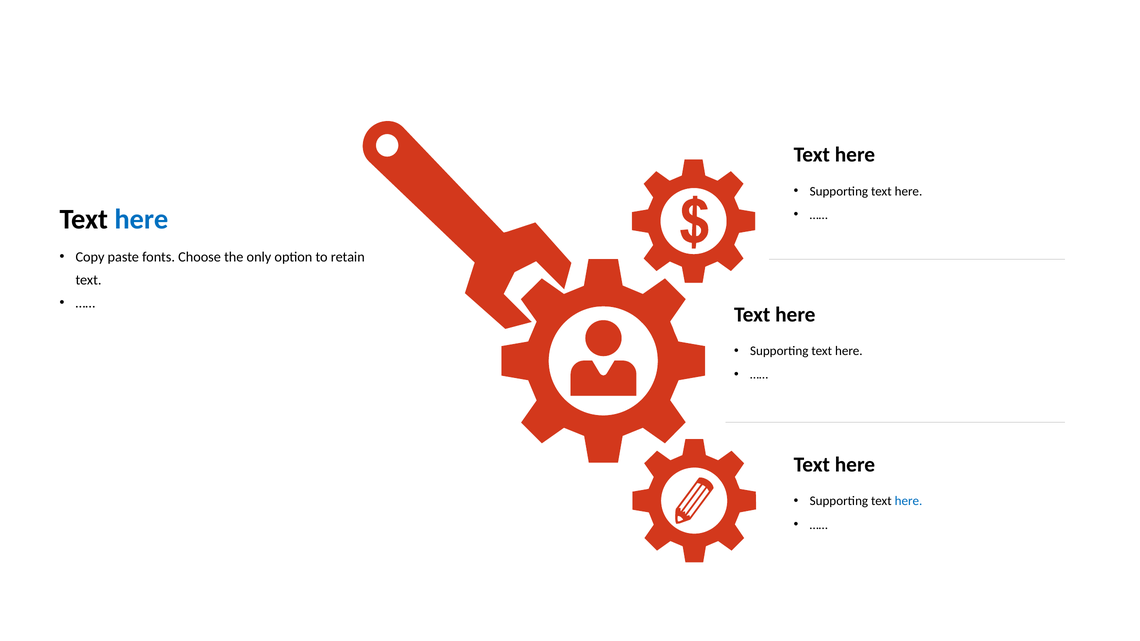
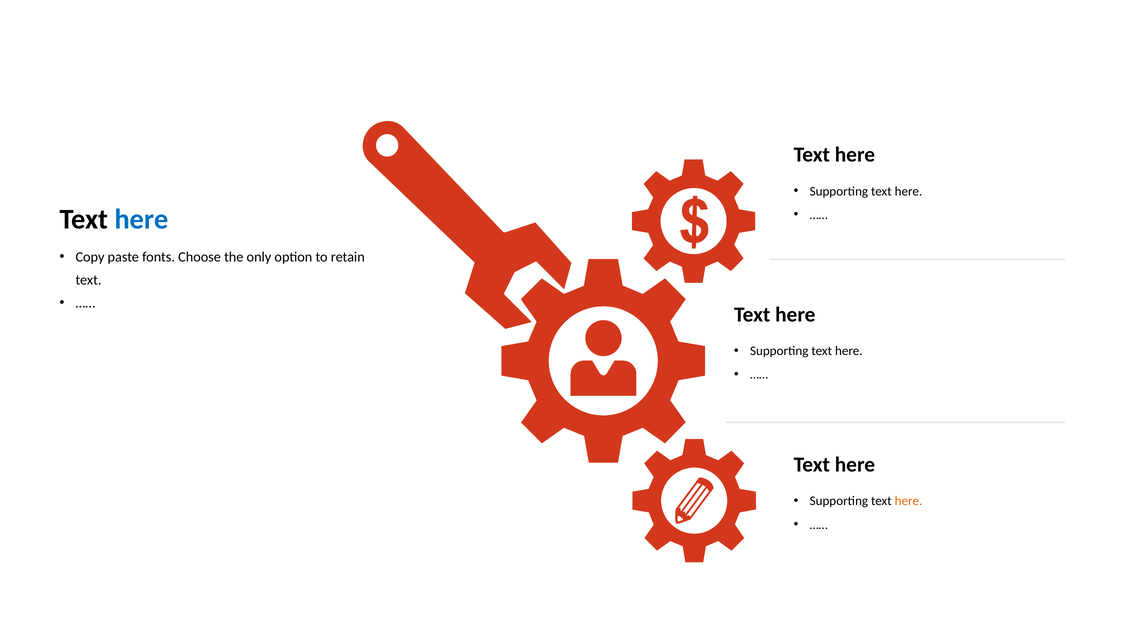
here colour: blue -> orange (908, 501)
